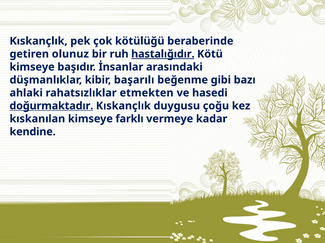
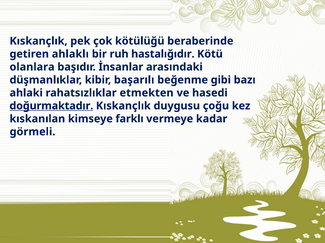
olunuz: olunuz -> ahlaklı (70, 54)
hastalığıdır underline: present -> none (163, 54)
kimseye: kimseye -> olanlara (32, 67)
kendine: kendine -> görmeli (33, 132)
